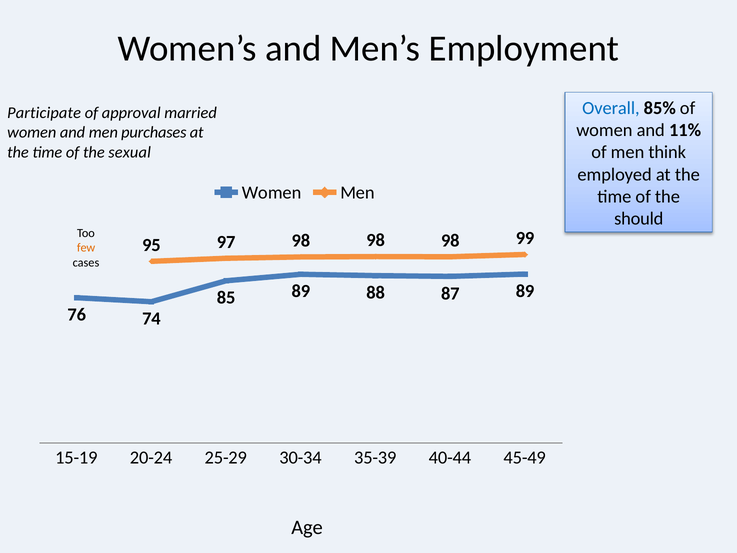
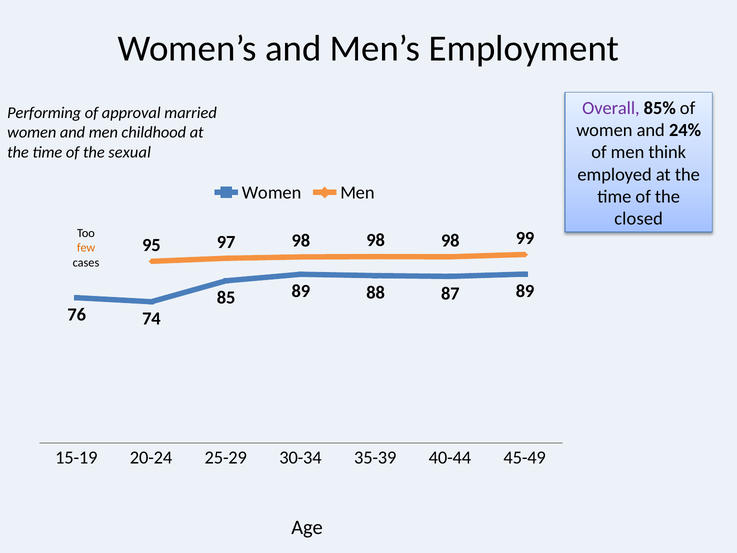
Overall colour: blue -> purple (611, 108)
Participate: Participate -> Performing (44, 113)
11%: 11% -> 24% (685, 130)
purchases: purchases -> childhood (154, 133)
should: should -> closed (639, 219)
